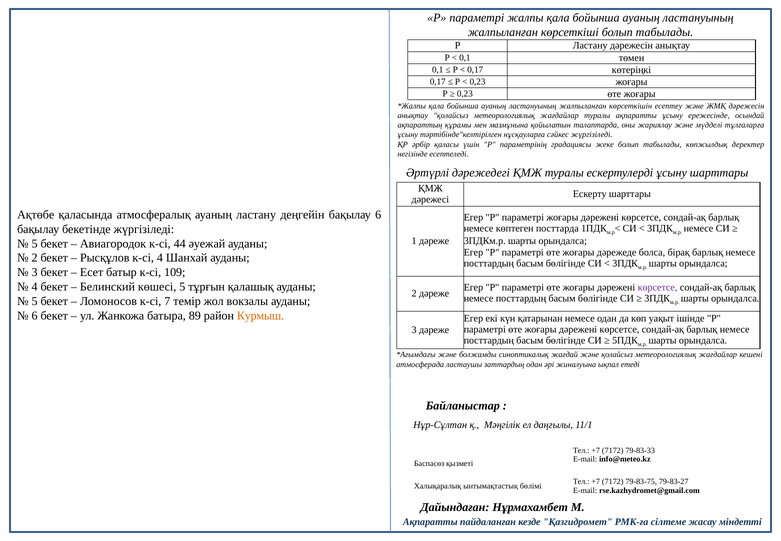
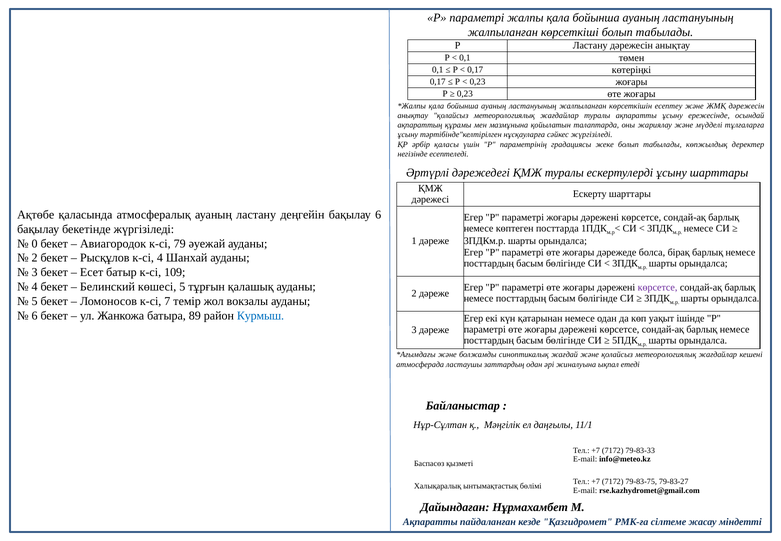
5: 5 -> 0 (35, 243)
44: 44 -> 79 (180, 243)
Курмыш colour: orange -> blue (261, 316)
